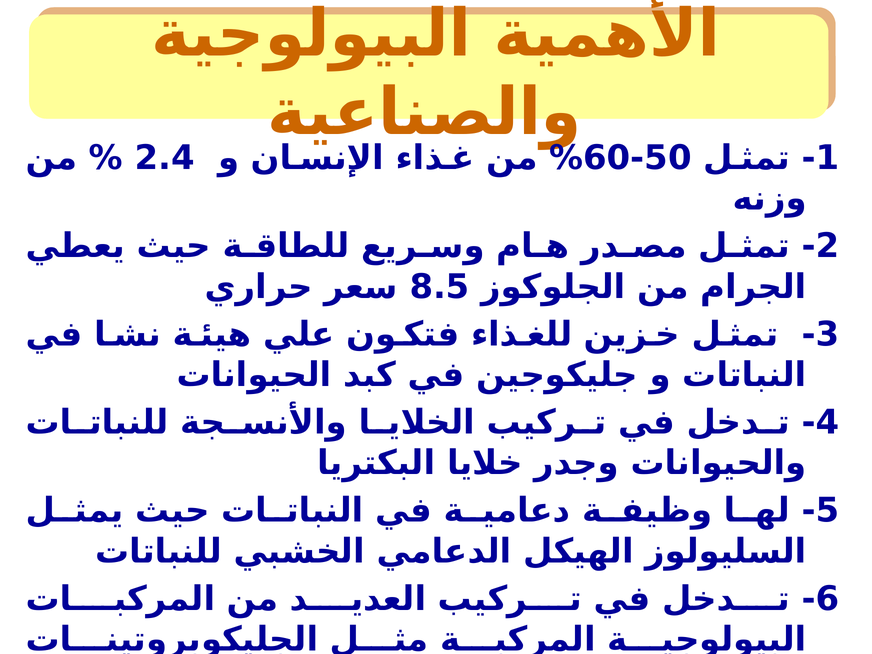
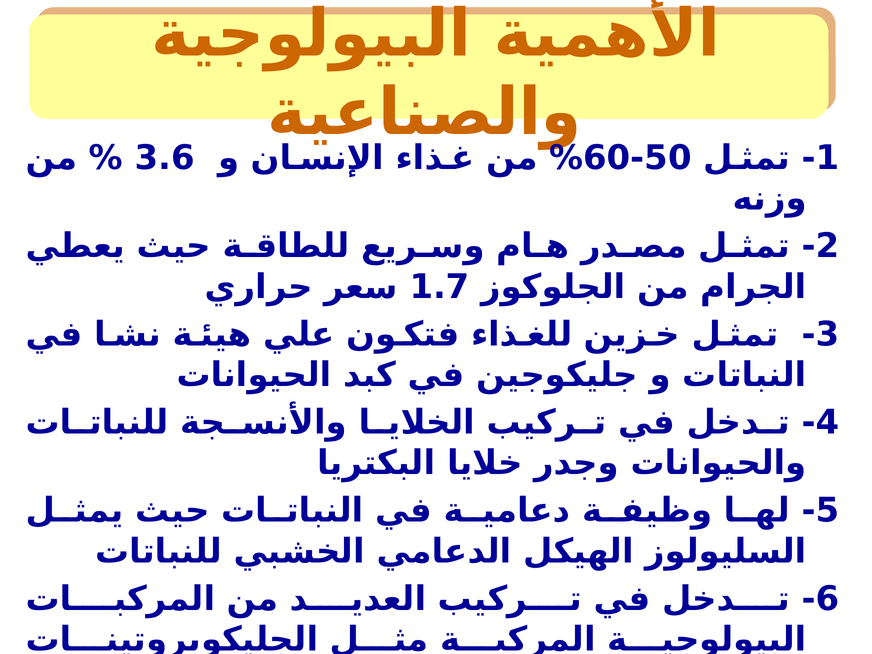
2.4: 2.4 -> 3.6 (165, 158)
8.5: 8.5 -> 1.7 (440, 287)
